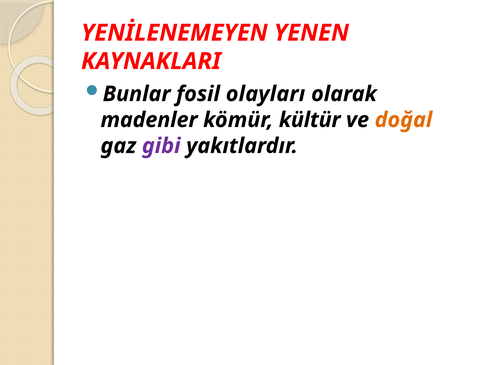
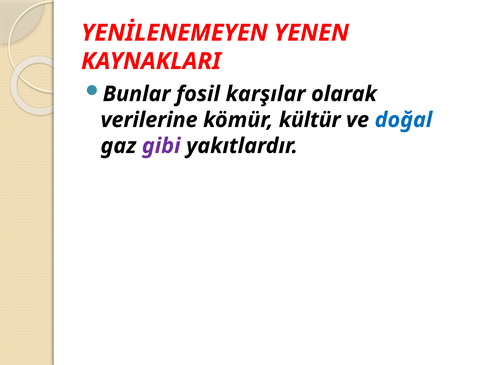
olayları: olayları -> karşılar (266, 94)
madenler: madenler -> verilerine (149, 120)
doğal colour: orange -> blue (404, 120)
